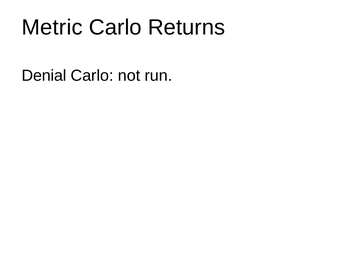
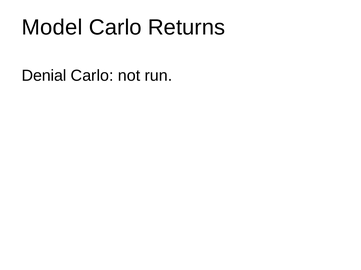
Metric: Metric -> Model (52, 27)
